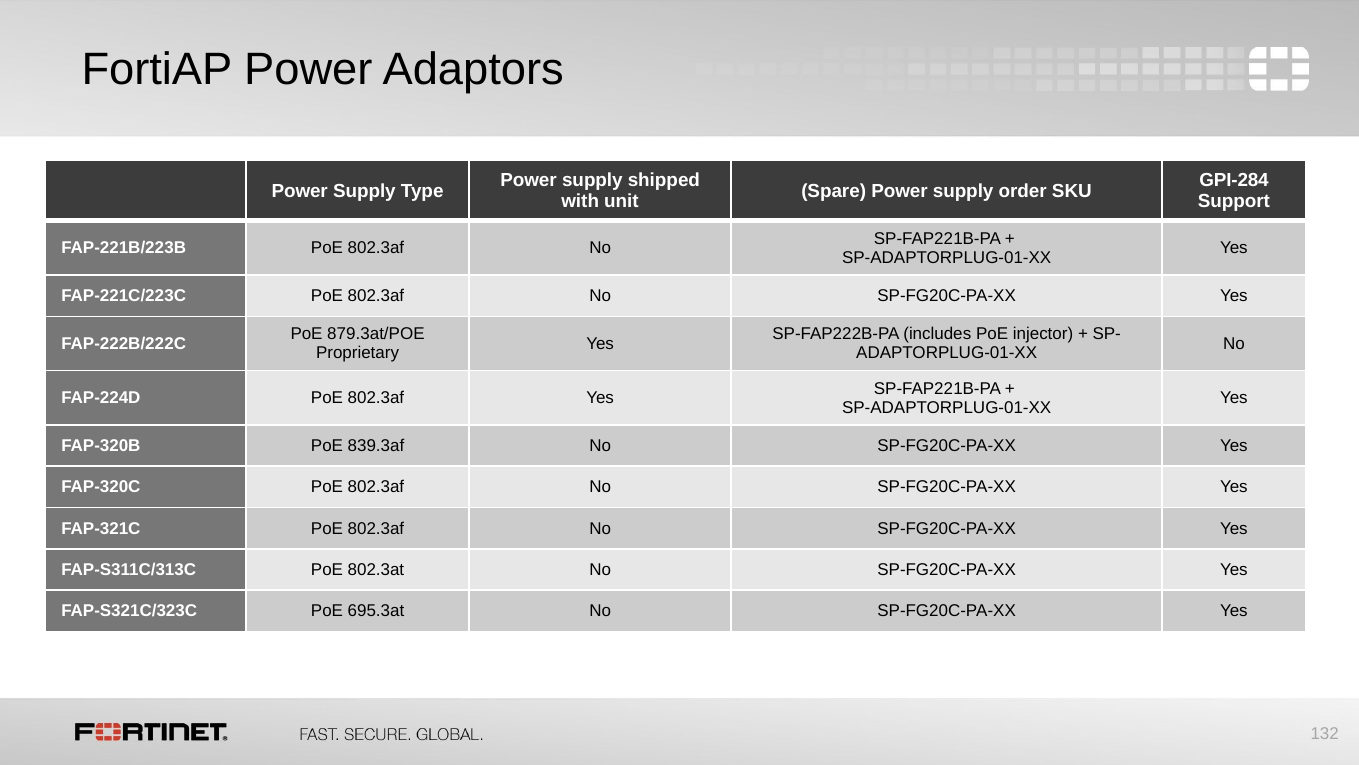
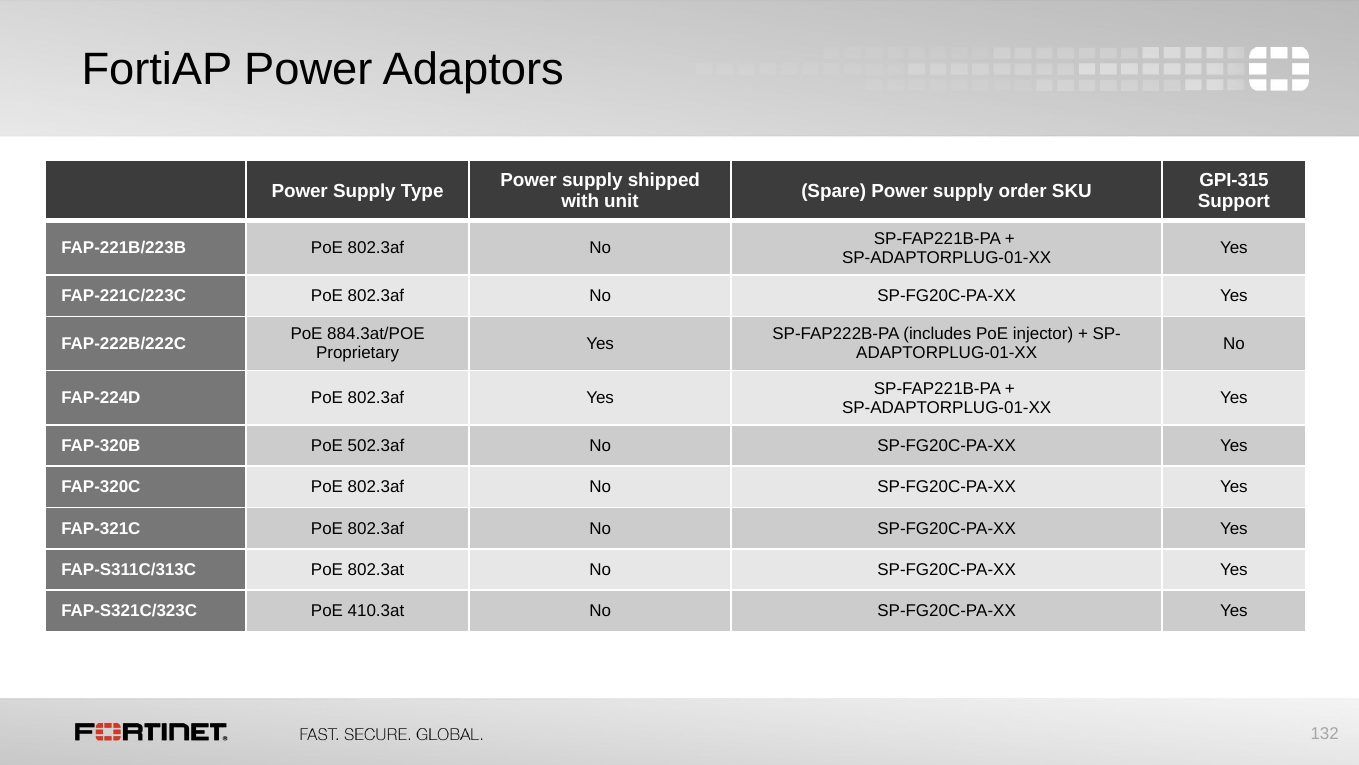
GPI-284: GPI-284 -> GPI-315 (1234, 180)
879.3at/POE: 879.3at/POE -> 884.3at/POE (376, 334)
839.3af: 839.3af -> 502.3af (376, 446)
695.3at: 695.3at -> 410.3at (376, 611)
